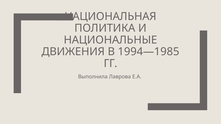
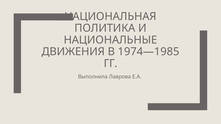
1994—1985: 1994—1985 -> 1974—1985 (149, 52)
